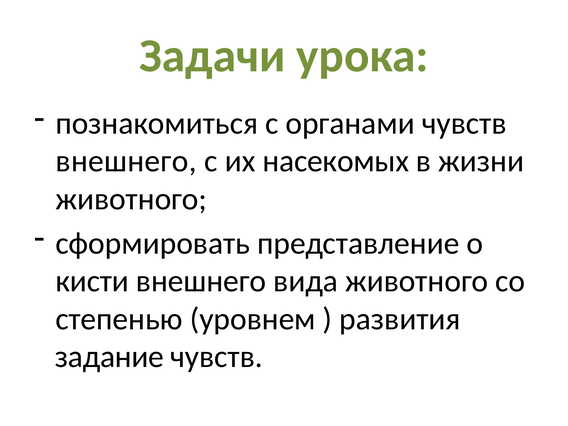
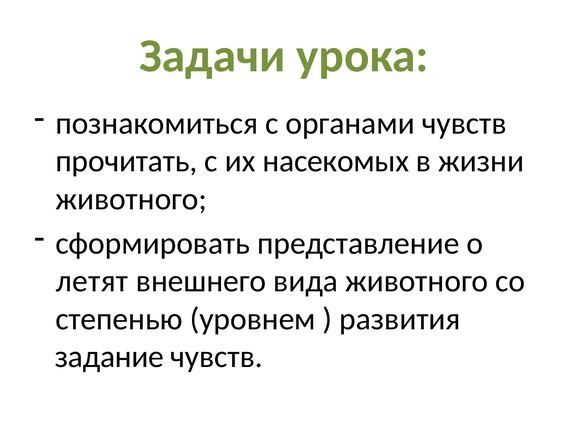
внешнего: внешнего -> прочитать (126, 161)
кисти: кисти -> летят (92, 281)
